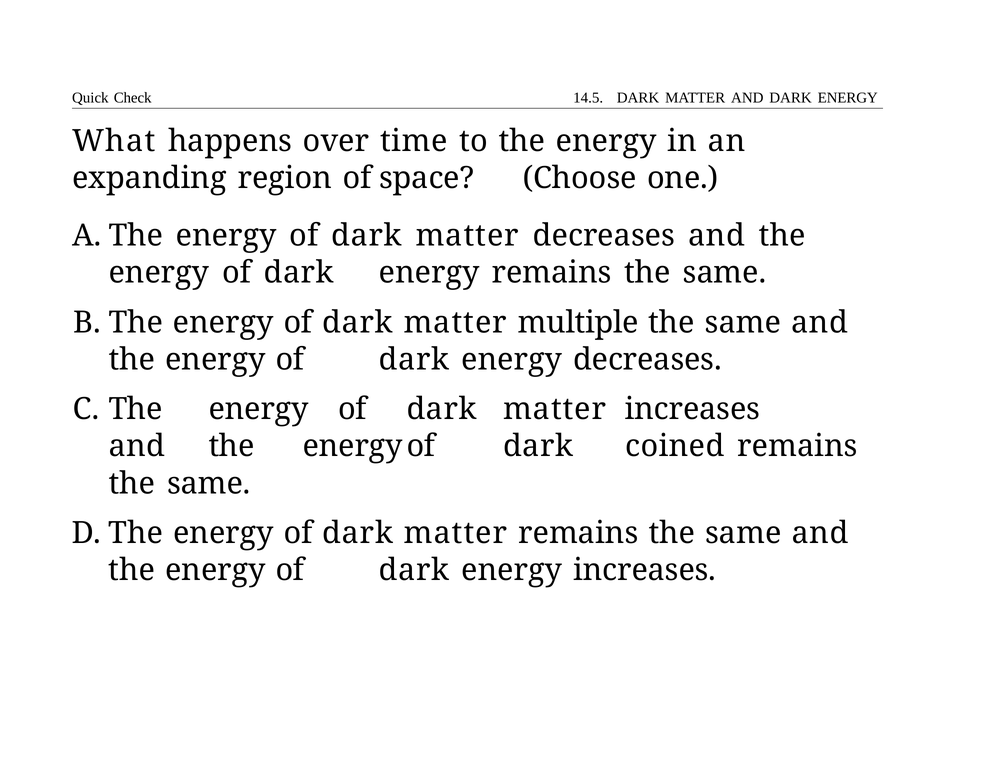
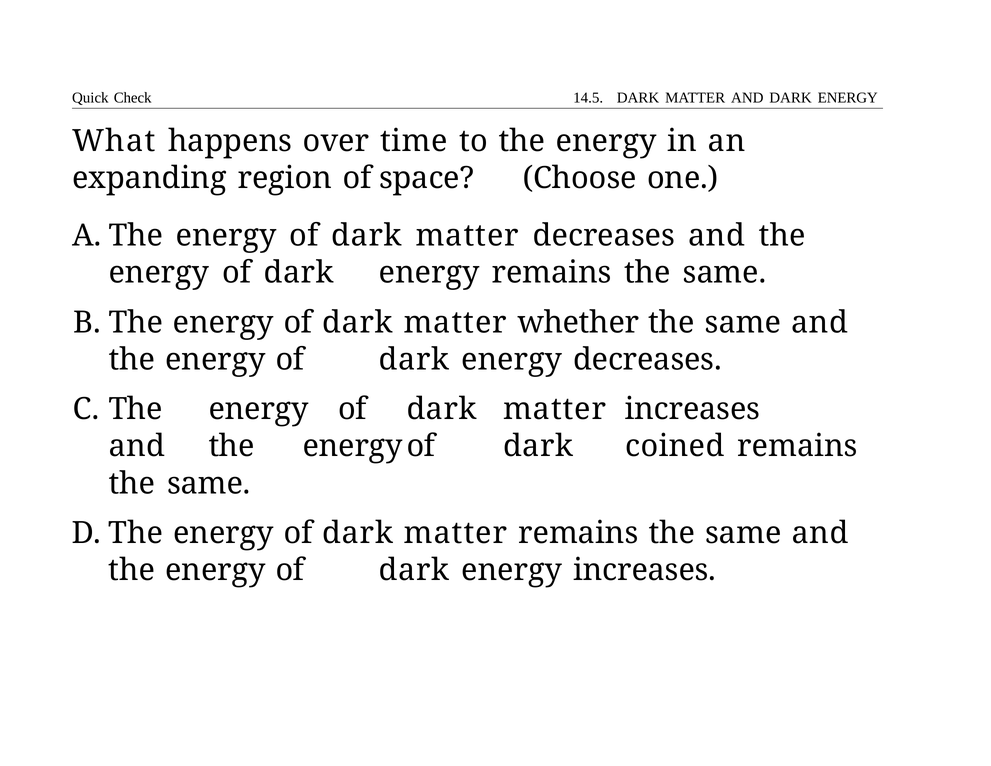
multiple: multiple -> whether (578, 322)
